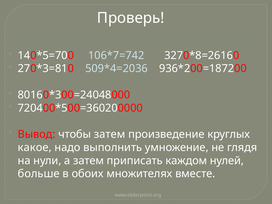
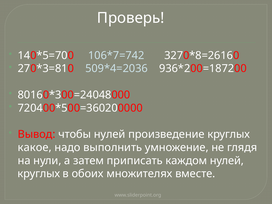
чтобы затем: затем -> нулей (110, 134)
больше: больше -> круглых (39, 174)
